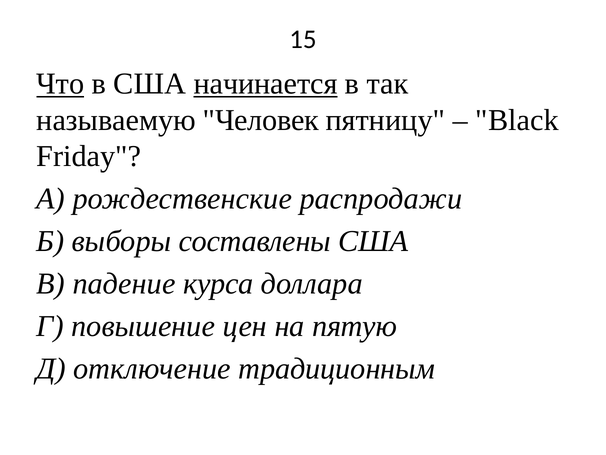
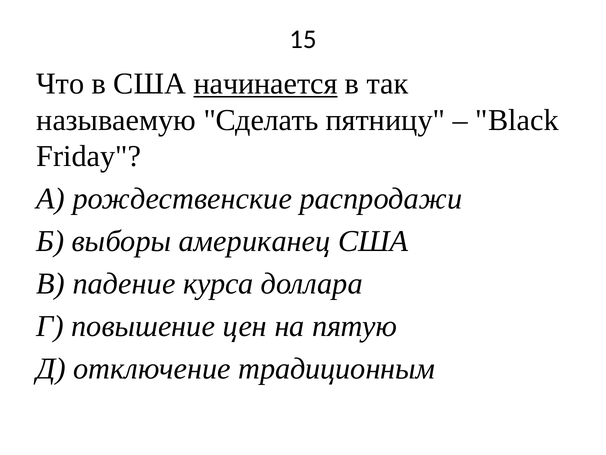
Что underline: present -> none (60, 84)
Человек: Человек -> Сделать (261, 120)
составлены: составлены -> американец (255, 241)
